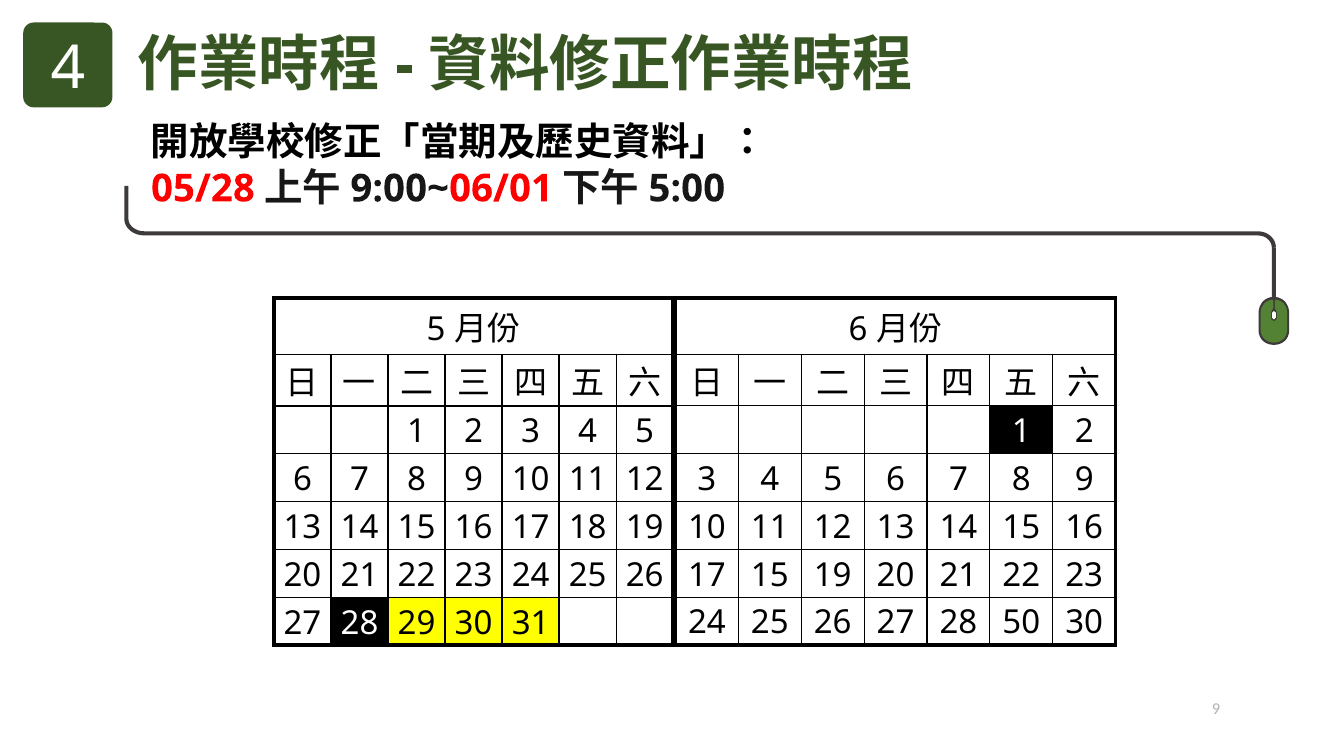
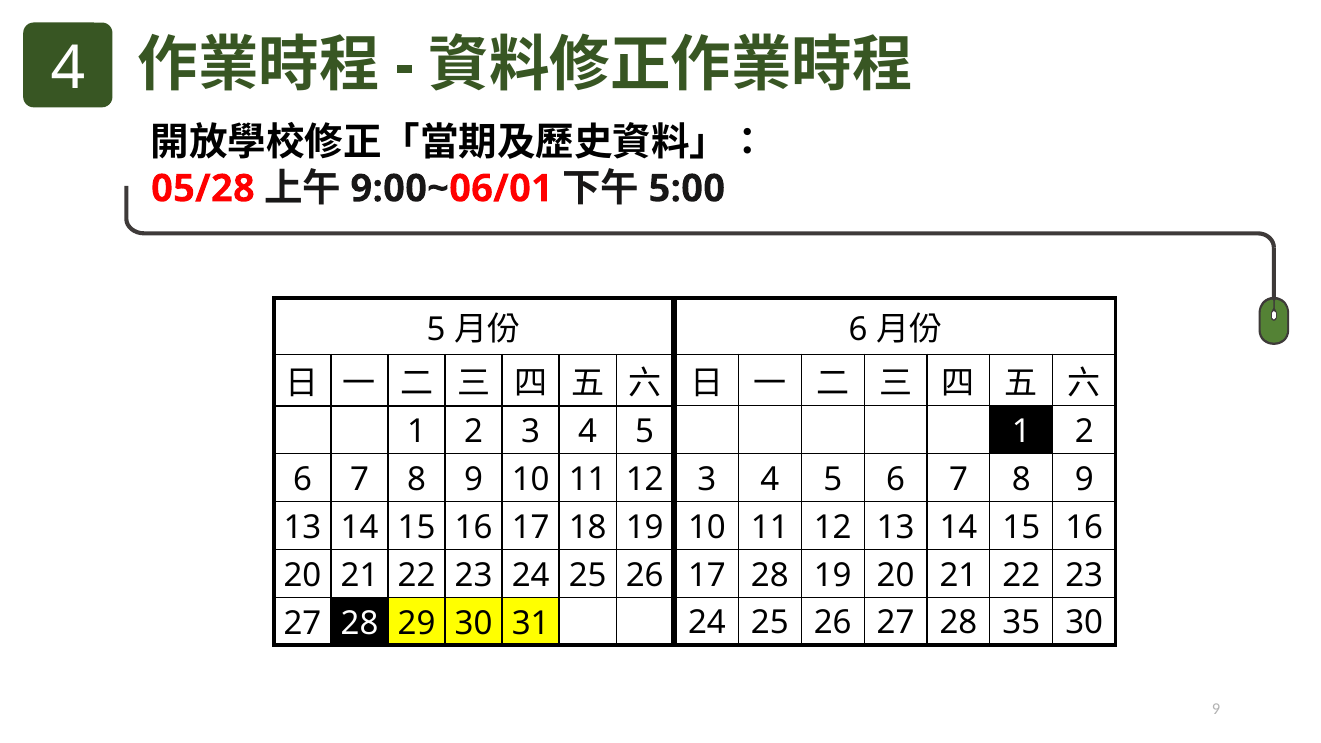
17 15: 15 -> 28 (770, 575)
50: 50 -> 35 (1021, 623)
